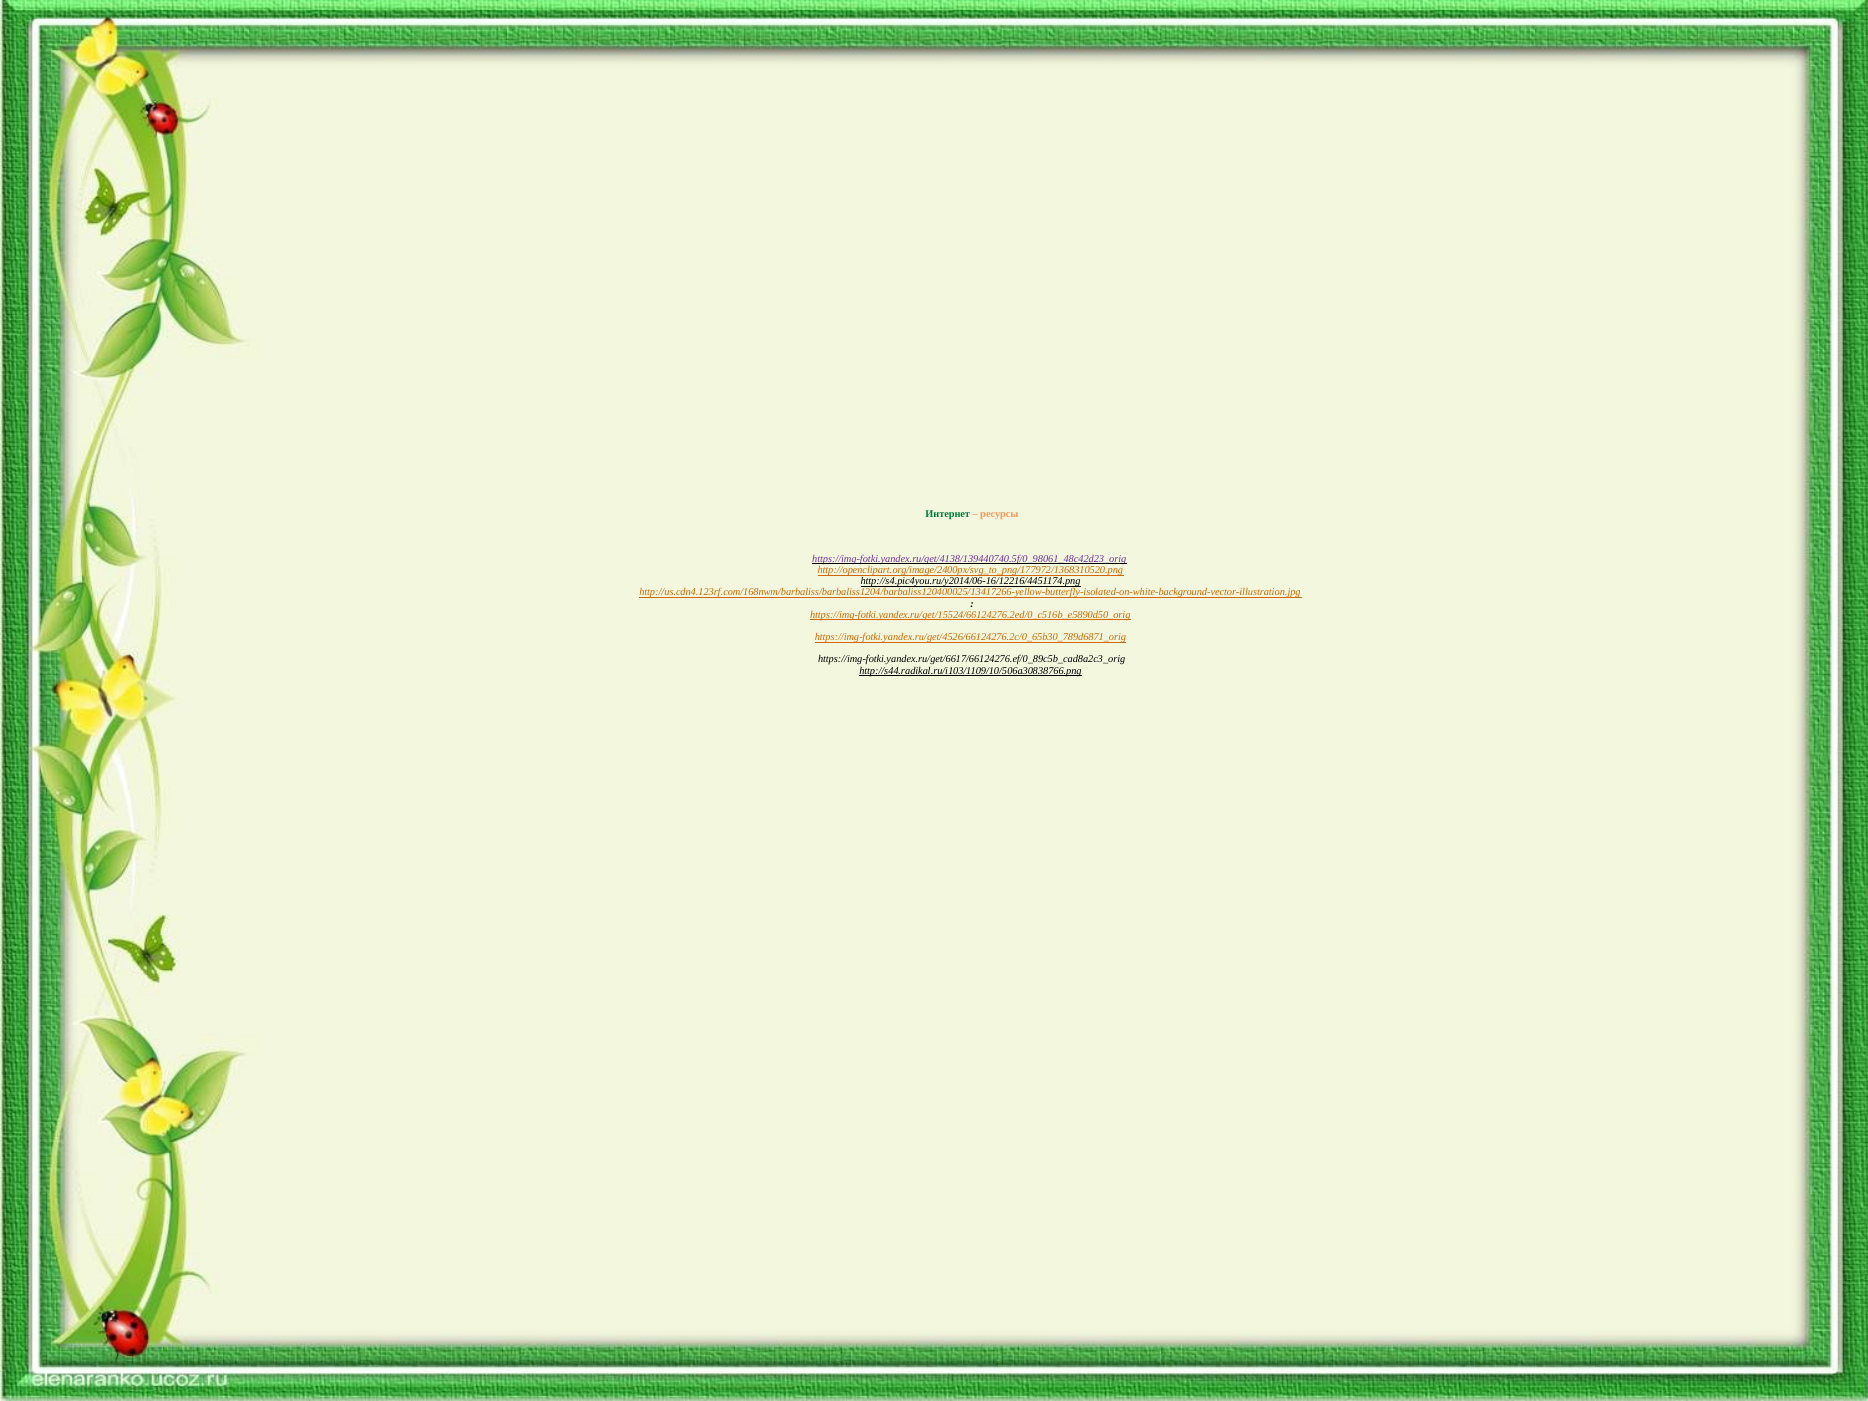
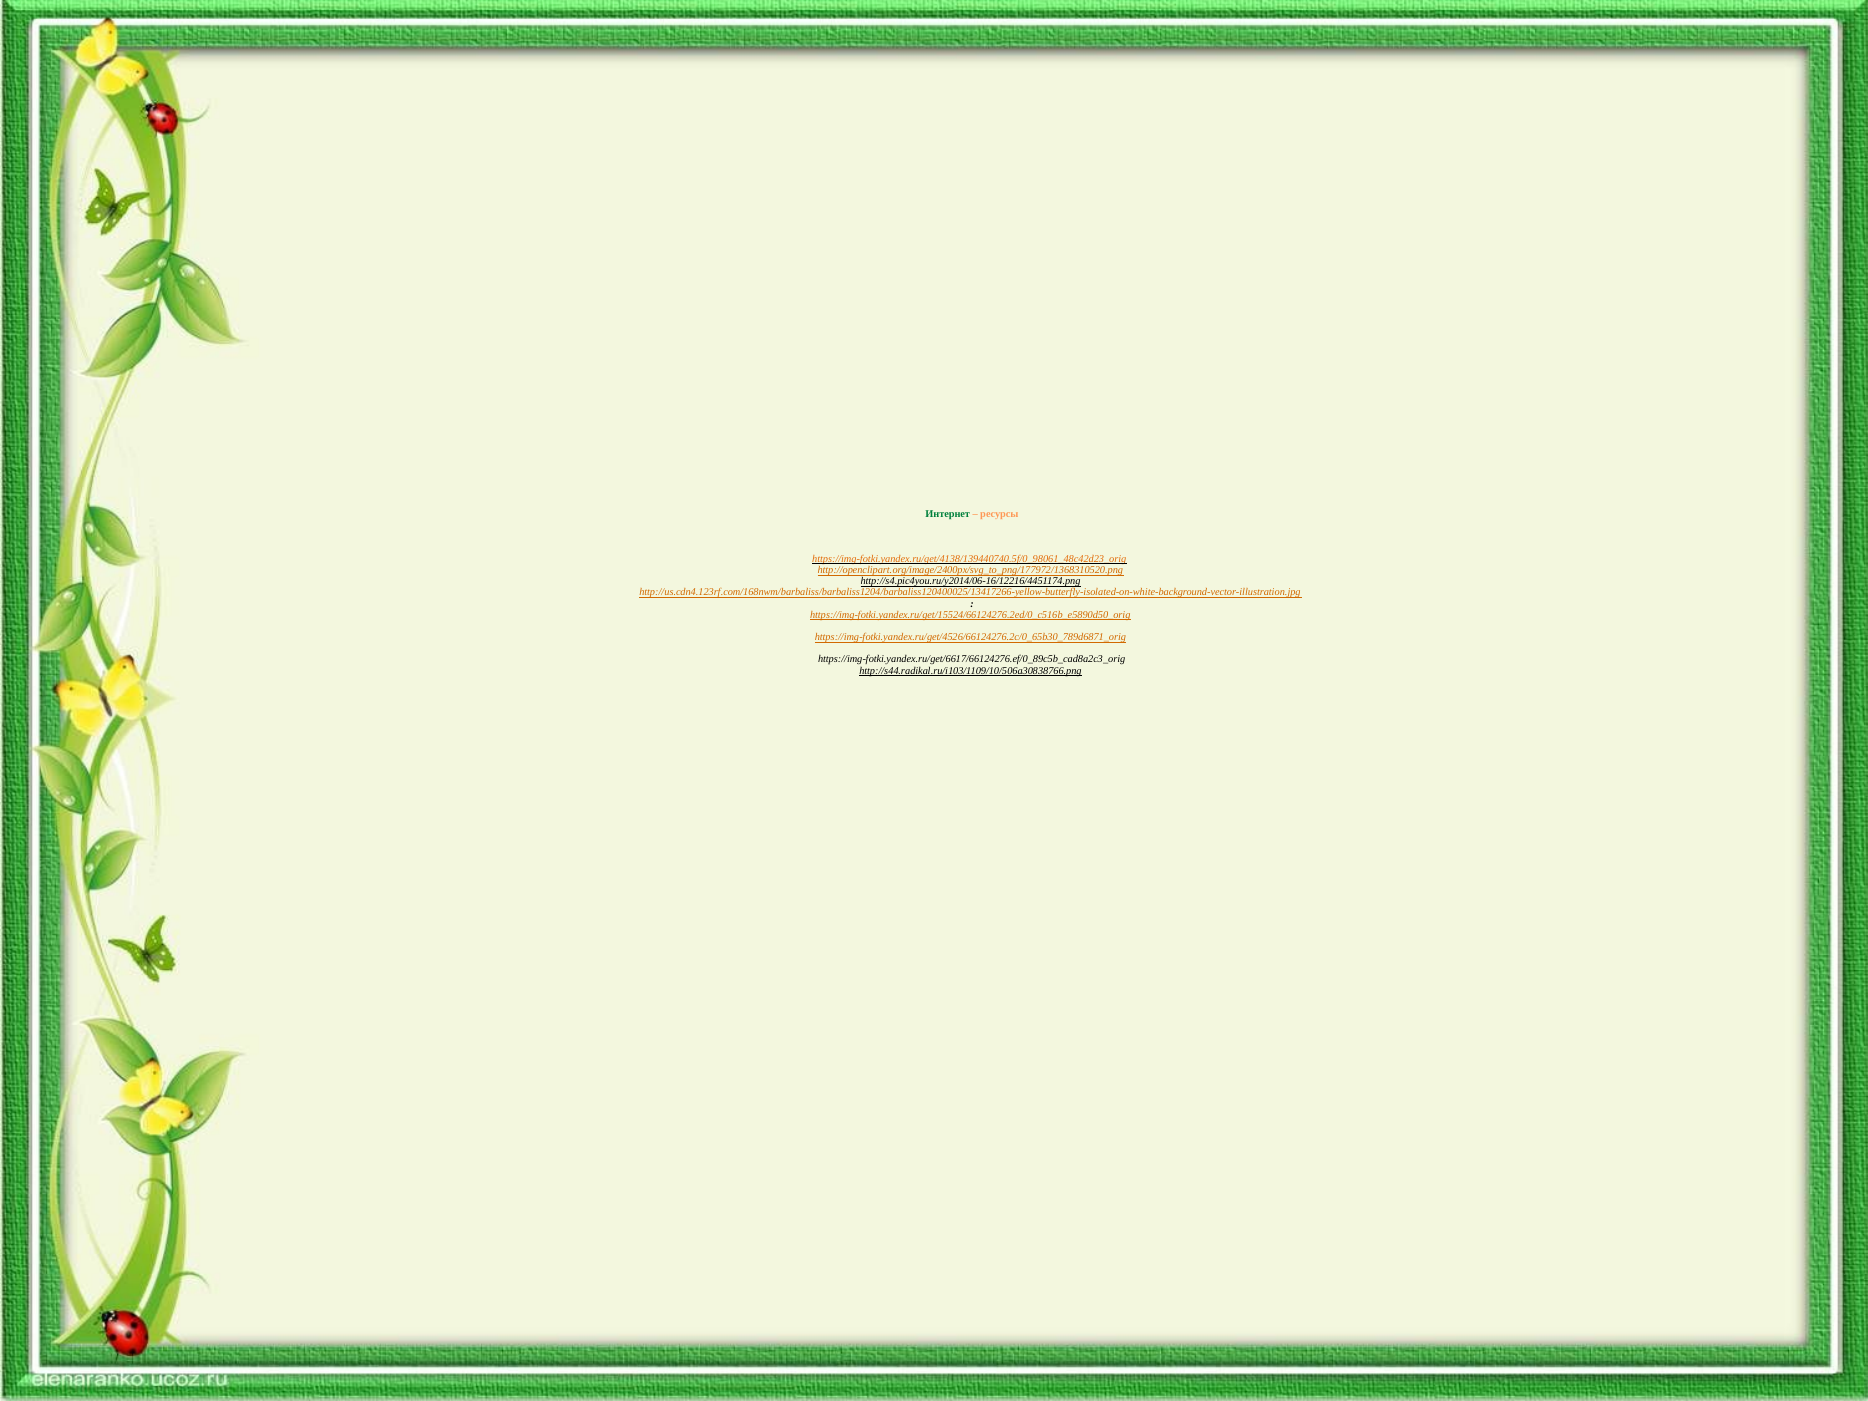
https://img-fotki.yandex.ru/get/4138/139440740.5f/0_98061_48c42d23_orig colour: purple -> orange (969, 559)
